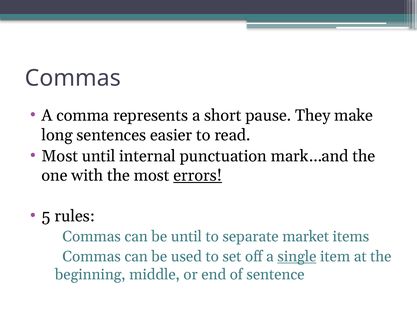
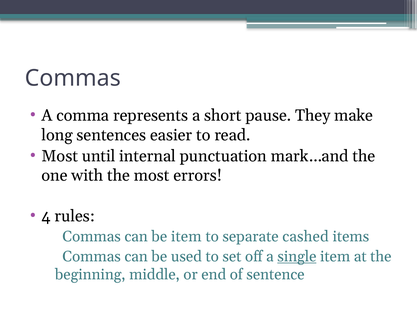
errors underline: present -> none (198, 175)
5: 5 -> 4 (46, 216)
be until: until -> item (186, 236)
market: market -> cashed (306, 236)
